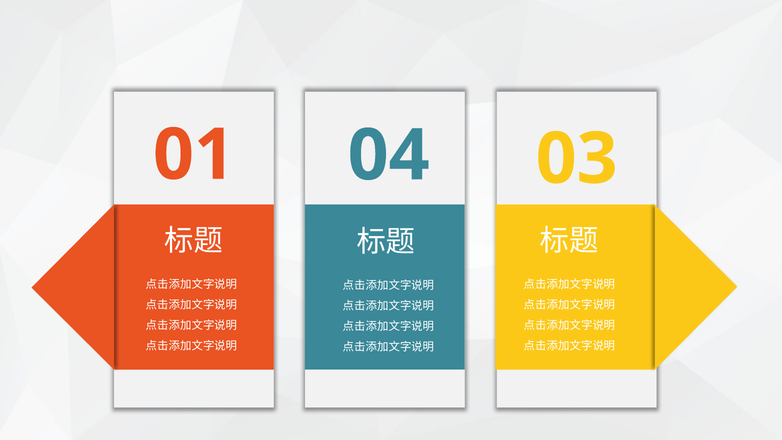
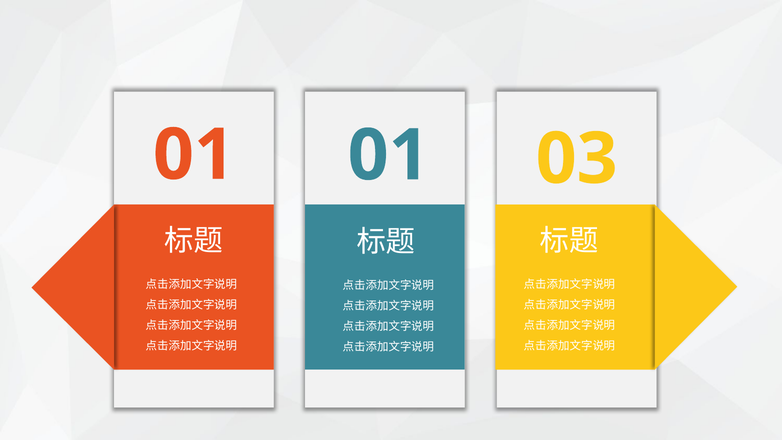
01 04: 04 -> 01 (389, 156)
